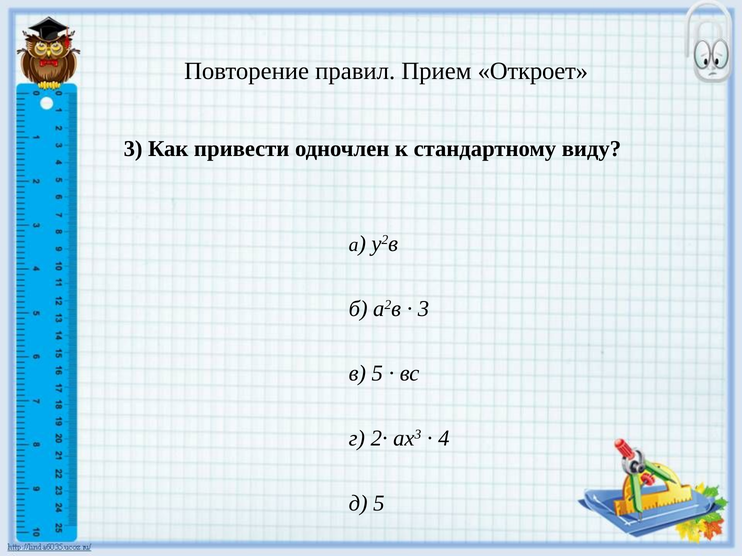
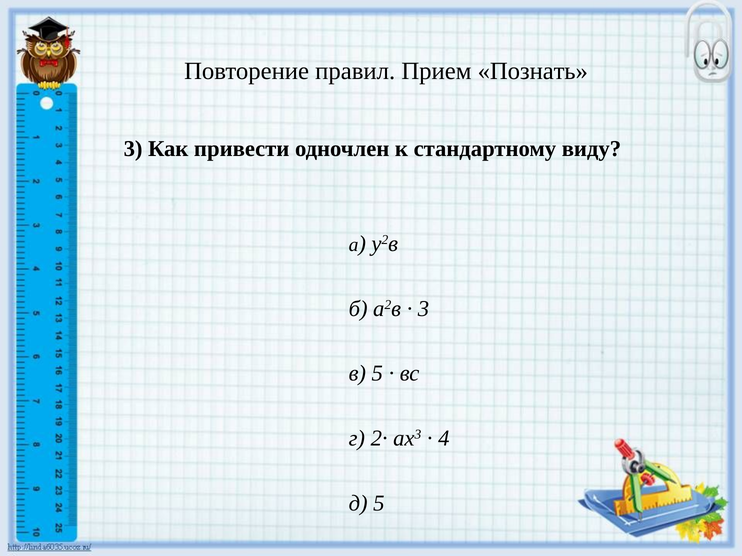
Откроет: Откроет -> Познать (533, 71)
